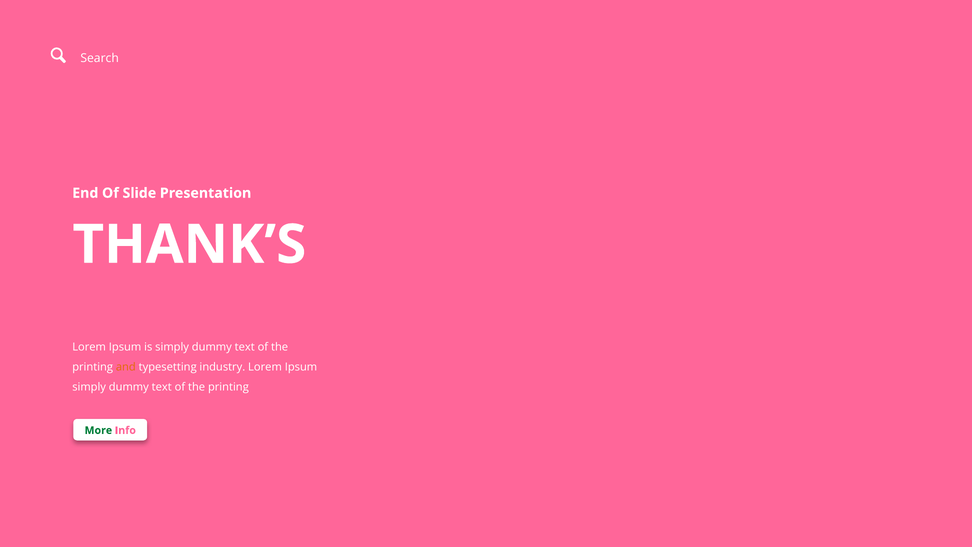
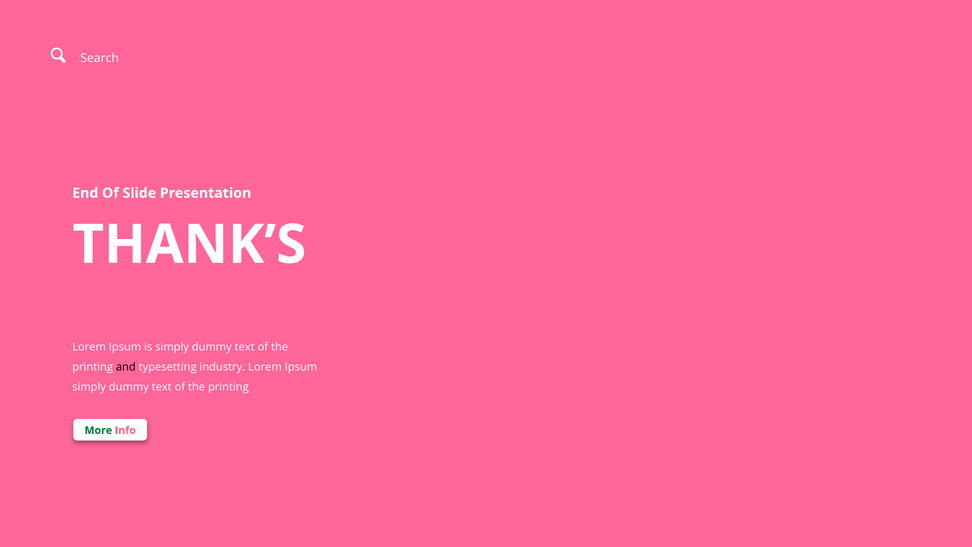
and colour: orange -> black (126, 367)
